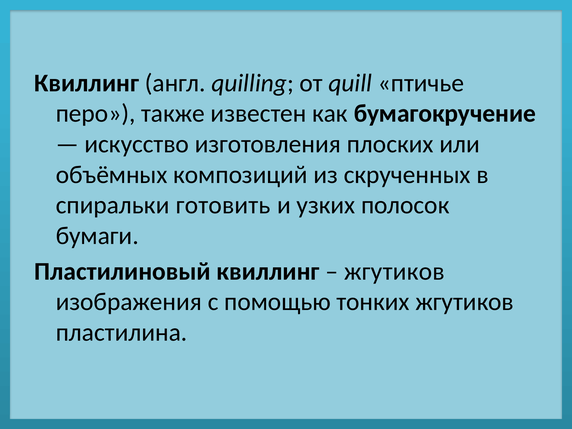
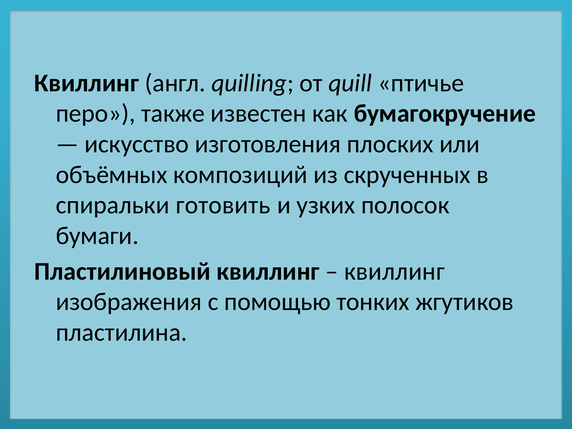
жгутиков: жгутиков -> квиллинг (394, 271)
